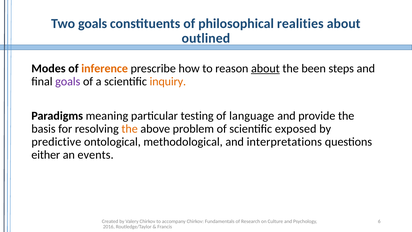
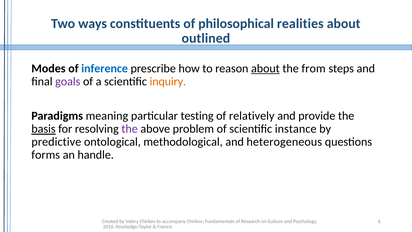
Two goals: goals -> ways (93, 24)
inference colour: orange -> blue (105, 68)
been: been -> from (314, 68)
language: language -> relatively (252, 116)
basis underline: none -> present (43, 129)
the colour: orange -> purple (130, 129)
exposed: exposed -> instance (296, 129)
interpretations: interpretations -> heterogeneous (284, 142)
either: either -> forms (46, 155)
events: events -> handle (96, 155)
